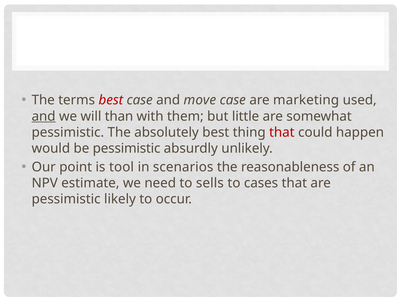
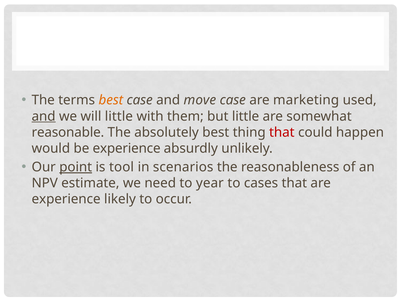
best colour: red -> orange (111, 100)
will than: than -> little (119, 116)
pessimistic: pessimistic -> reasonable (68, 132)
be pessimistic: pessimistic -> experience (127, 148)
point underline: none -> present (76, 167)
sells: sells -> year (210, 183)
pessimistic: pessimistic -> experience (66, 199)
